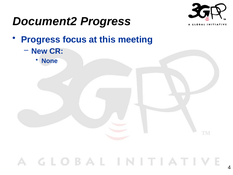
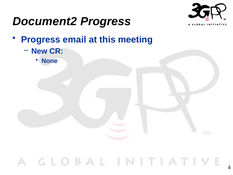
focus: focus -> email (75, 40)
